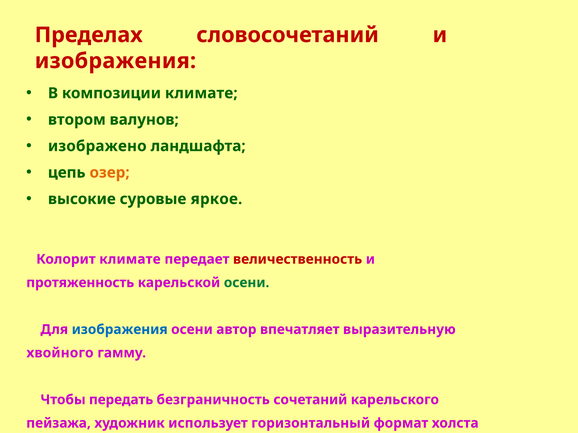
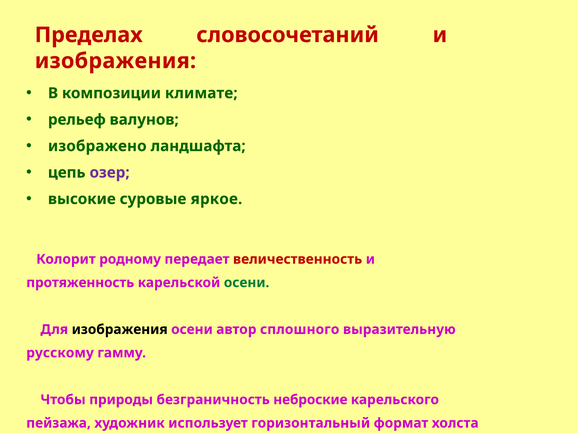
втором: втором -> рельеф (77, 120)
озер colour: orange -> purple (110, 173)
Колорит климате: климате -> родному (130, 260)
изображения colour: blue -> black (120, 330)
впечатляет: впечатляет -> сплошного (300, 330)
хвойного: хвойного -> русскому (60, 353)
передать: передать -> природы (121, 400)
сочетаний: сочетаний -> неброские (310, 400)
